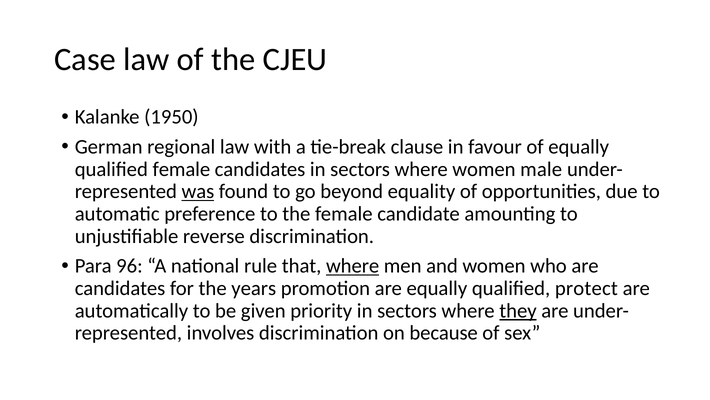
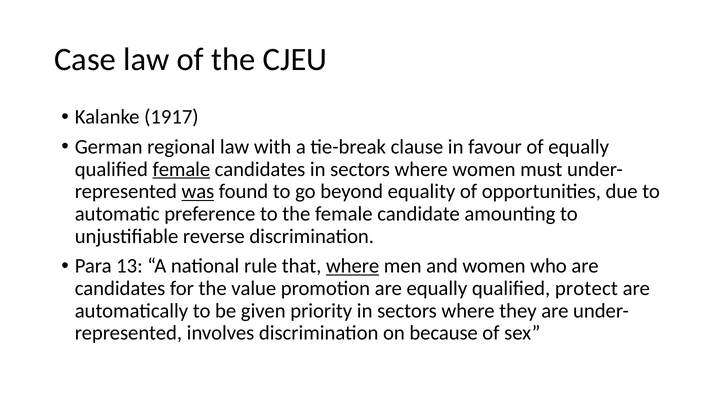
1950: 1950 -> 1917 (171, 117)
female underline: none -> present (181, 169)
male: male -> must (541, 169)
96: 96 -> 13 (129, 266)
years: years -> value (254, 288)
they underline: present -> none (518, 310)
